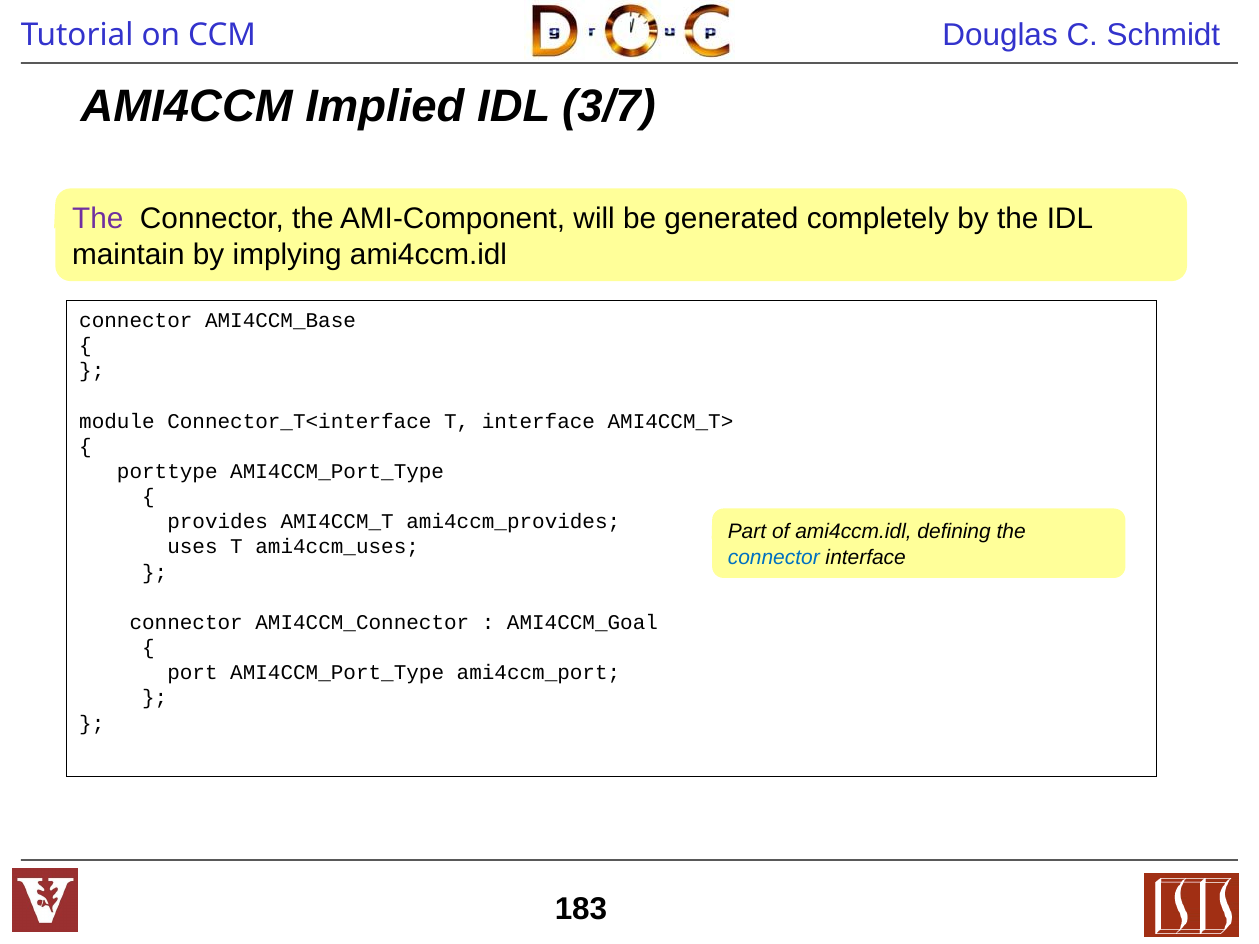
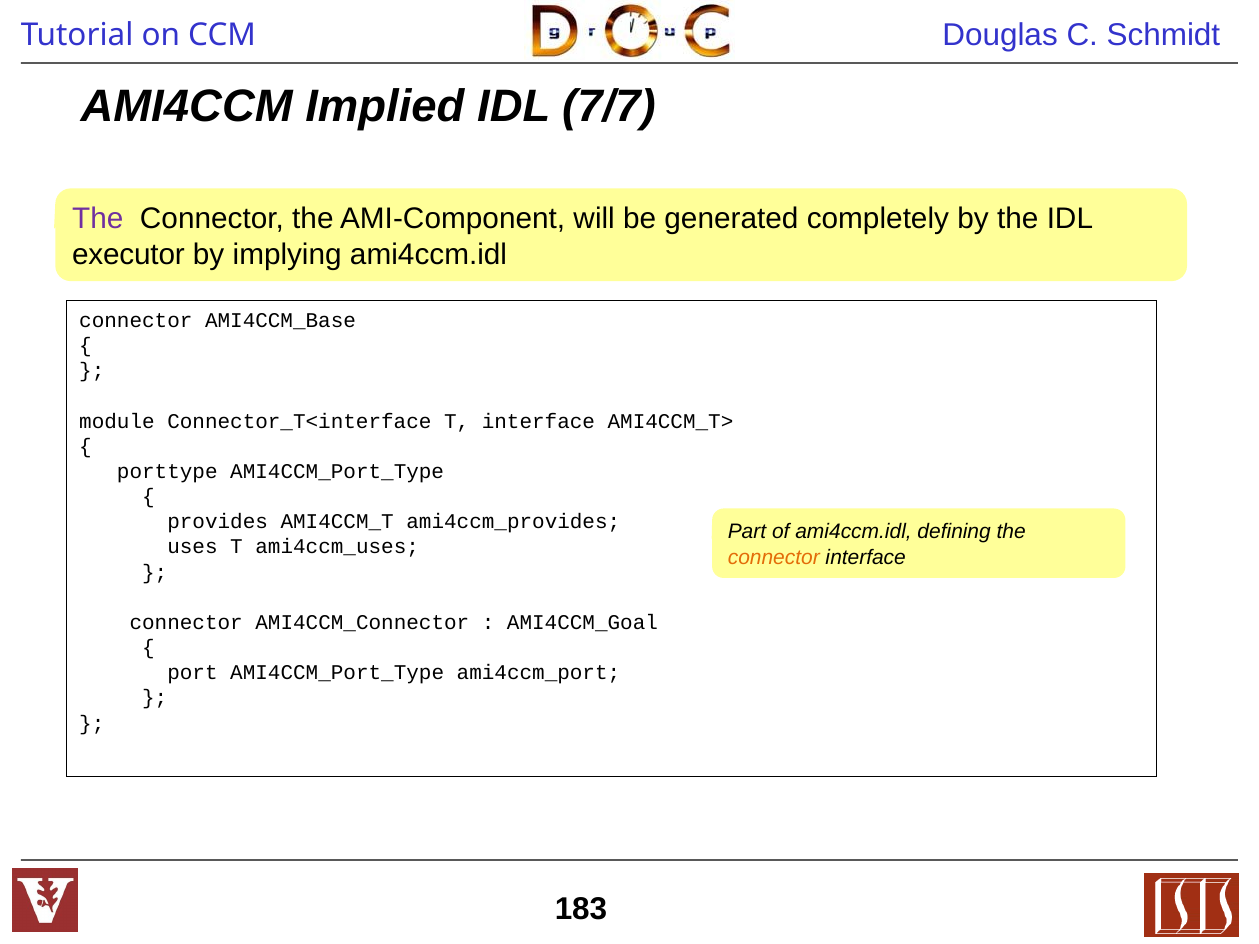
3/7: 3/7 -> 7/7 (609, 106)
maintain: maintain -> executor (128, 255)
connector colour: blue -> orange (774, 557)
